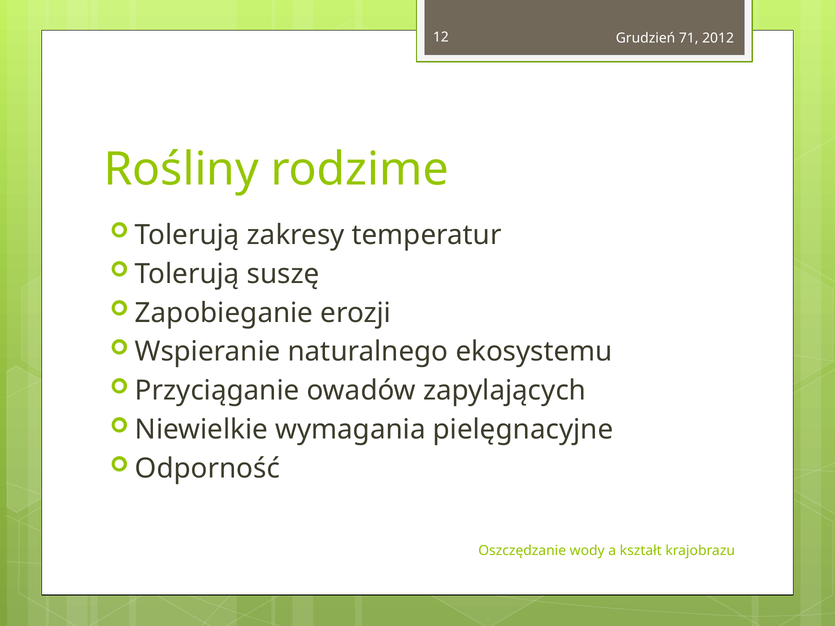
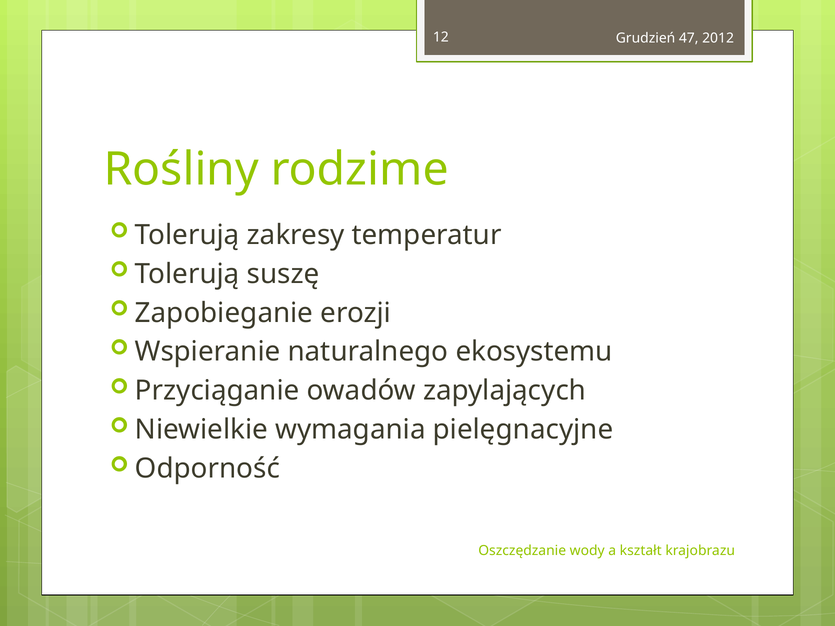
71: 71 -> 47 (689, 38)
